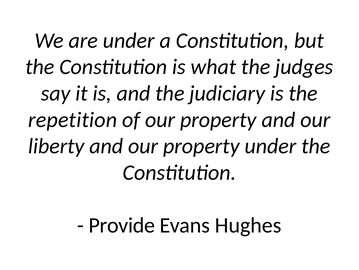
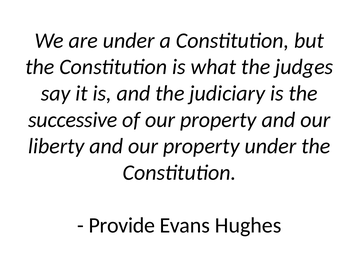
repetition: repetition -> successive (73, 119)
